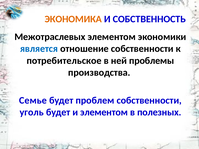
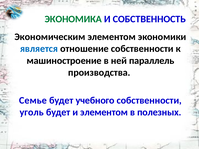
ЭКОНОМИКА colour: orange -> green (73, 19)
Межотраслевых: Межотраслевых -> Экономическим (50, 37)
потребительское: потребительское -> машиностроение (64, 61)
проблемы: проблемы -> параллель (152, 61)
проблем: проблем -> учебного (95, 101)
